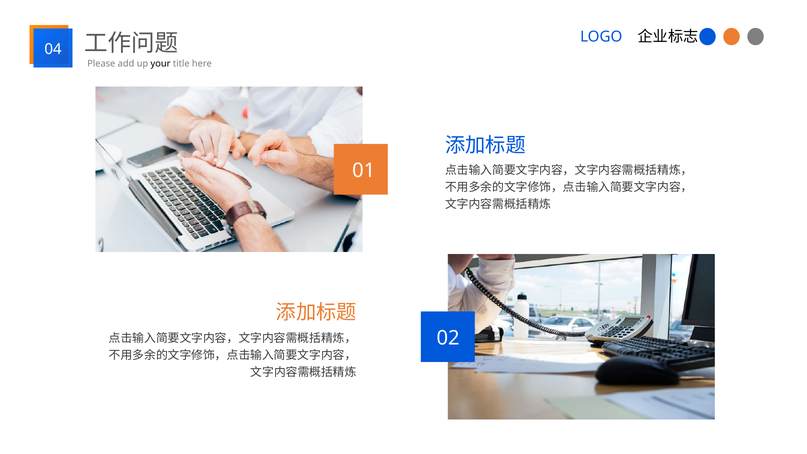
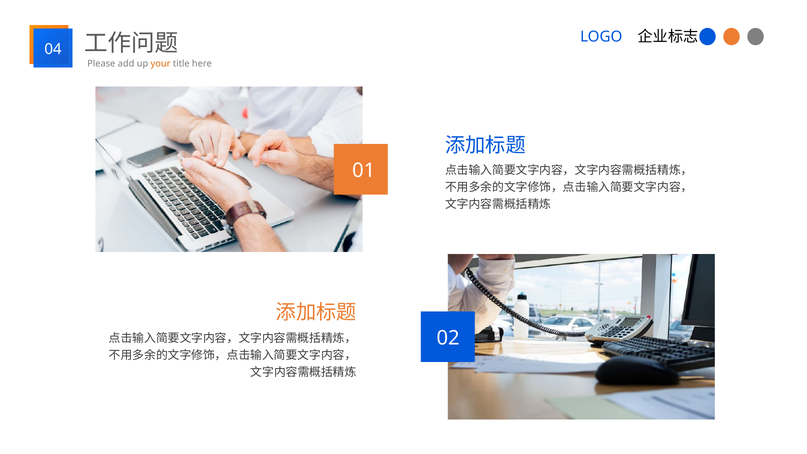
your colour: black -> orange (161, 63)
